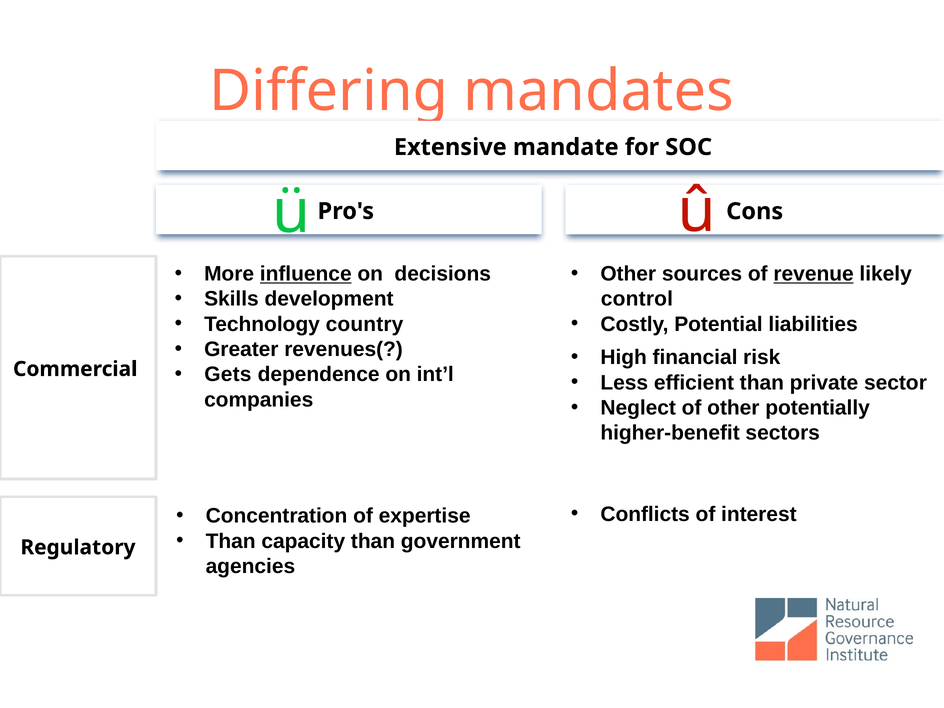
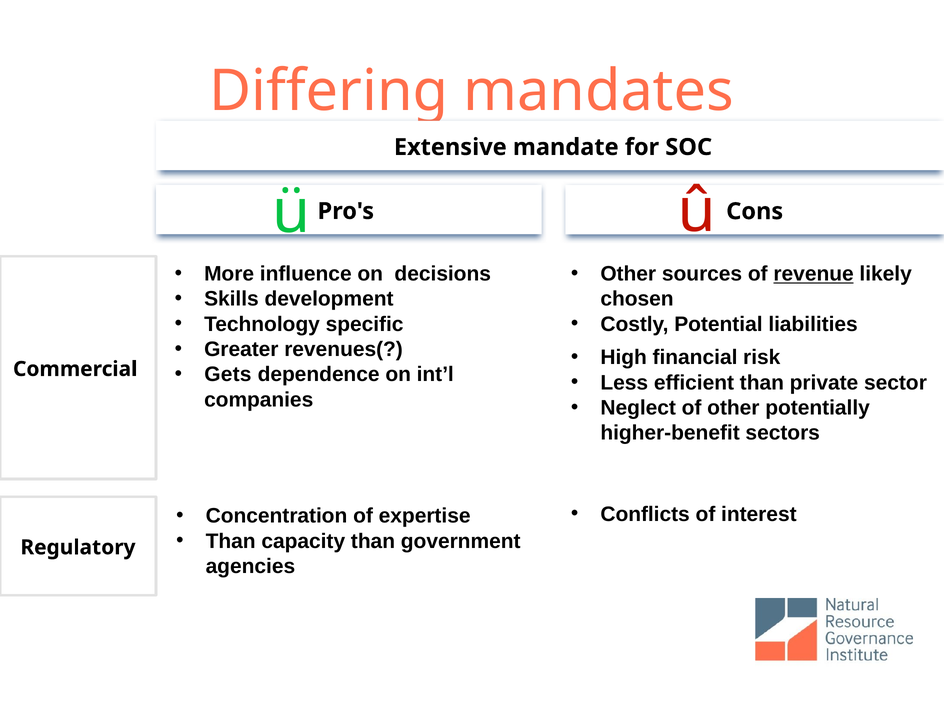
influence underline: present -> none (306, 274)
control: control -> chosen (637, 299)
country: country -> specific (365, 324)
